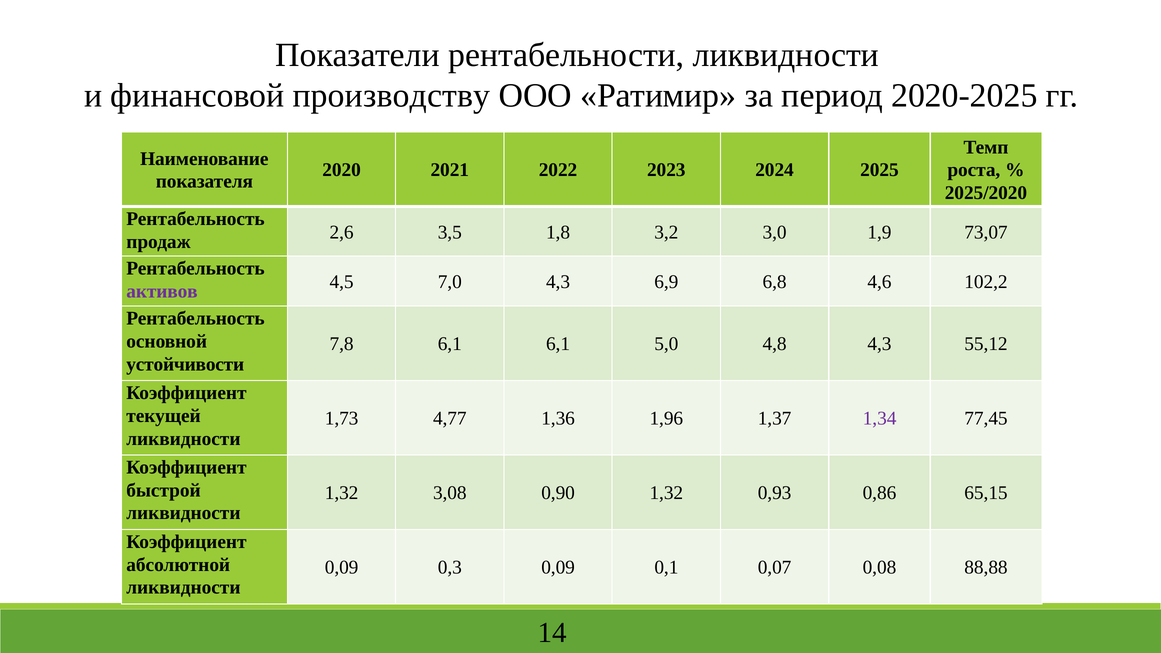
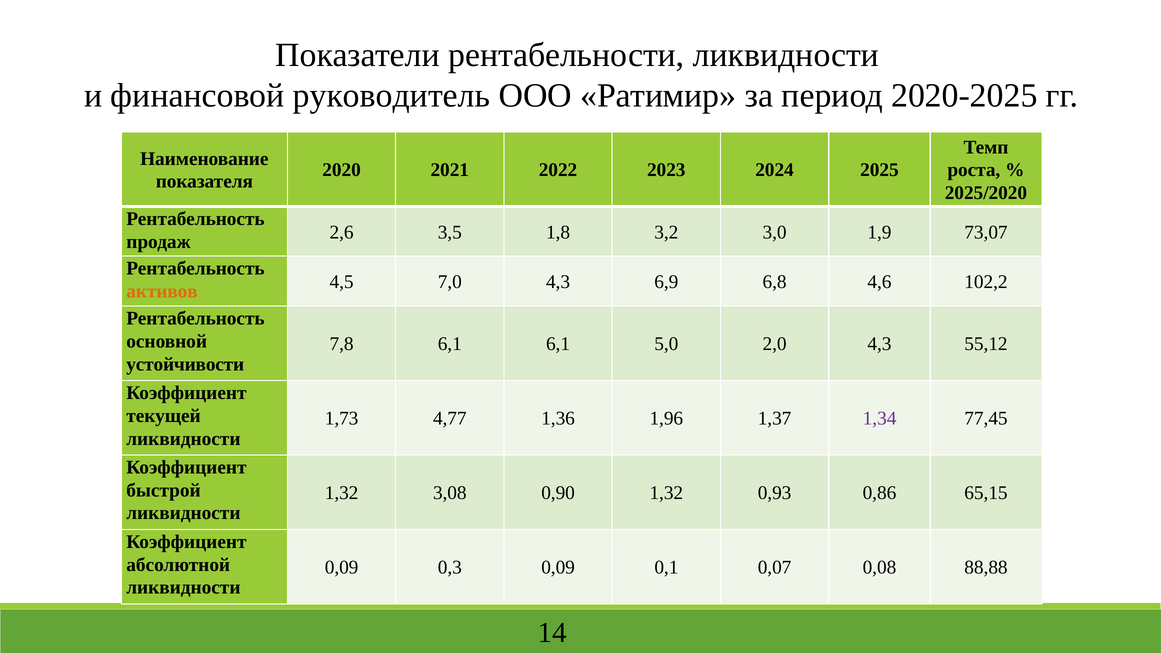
производству: производству -> руководитель (391, 96)
активов colour: purple -> orange (162, 292)
4,8: 4,8 -> 2,0 (775, 344)
